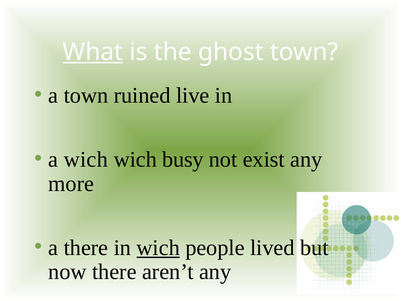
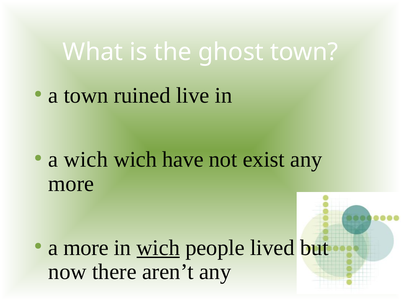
What underline: present -> none (93, 52)
busy: busy -> have (183, 159)
a there: there -> more (86, 248)
